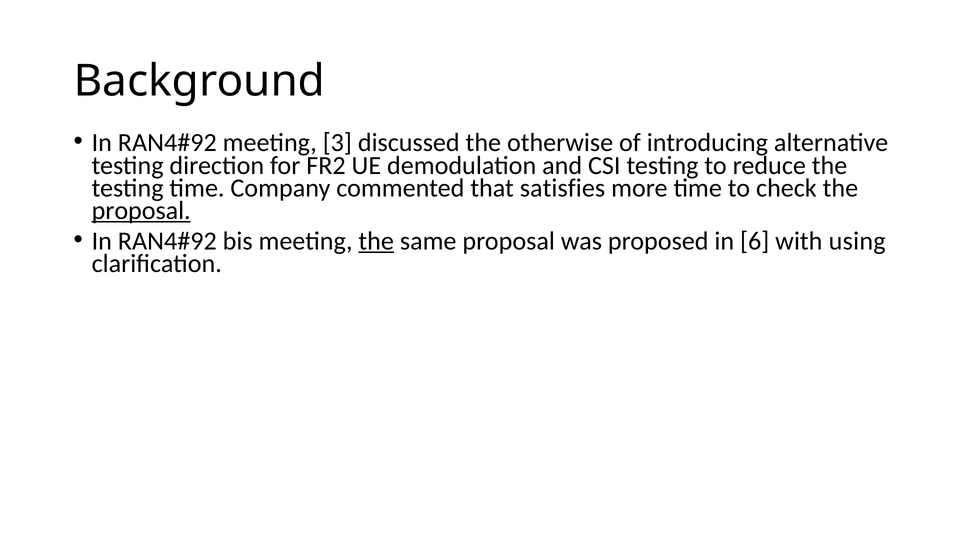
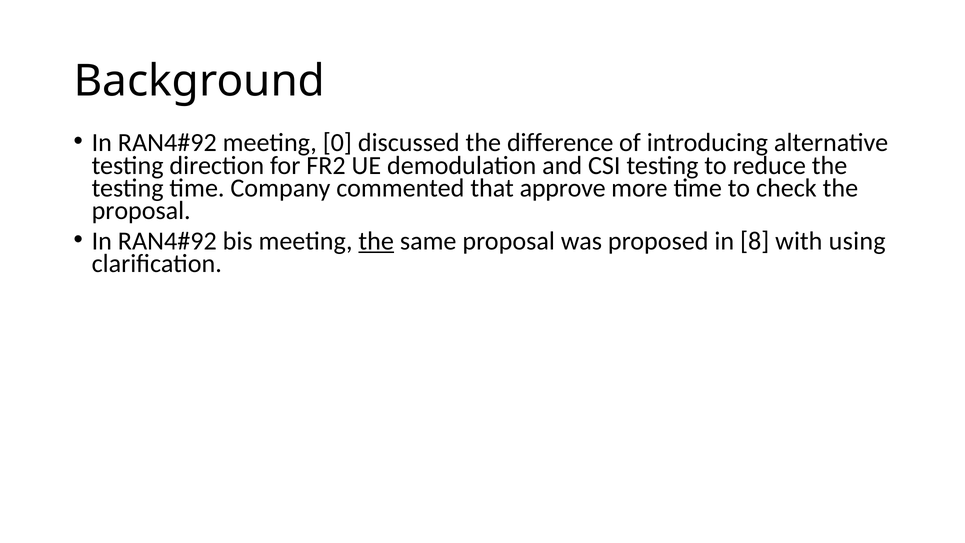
3: 3 -> 0 (337, 143)
otherwise: otherwise -> difference (560, 143)
satisfies: satisfies -> approve (563, 188)
proposal underline: present -> none (141, 211)
6: 6 -> 8 (755, 241)
